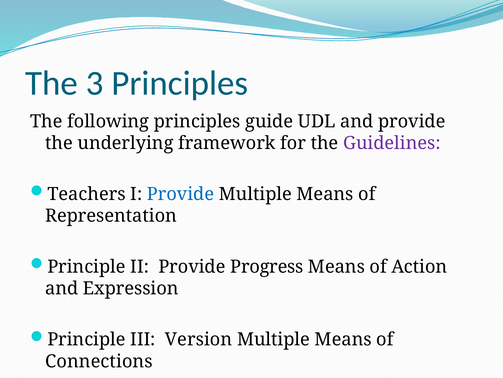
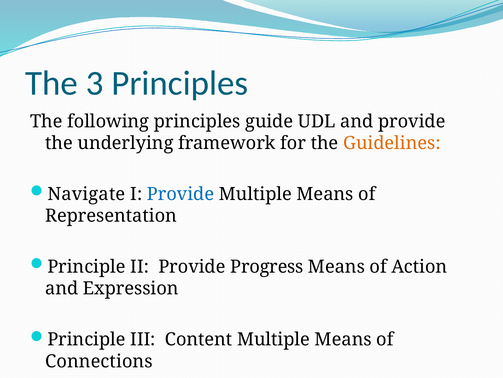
Guidelines colour: purple -> orange (392, 143)
Teachers: Teachers -> Navigate (86, 194)
Version: Version -> Content (199, 339)
